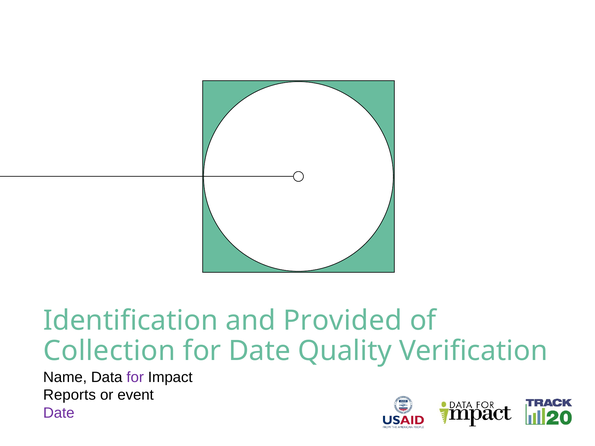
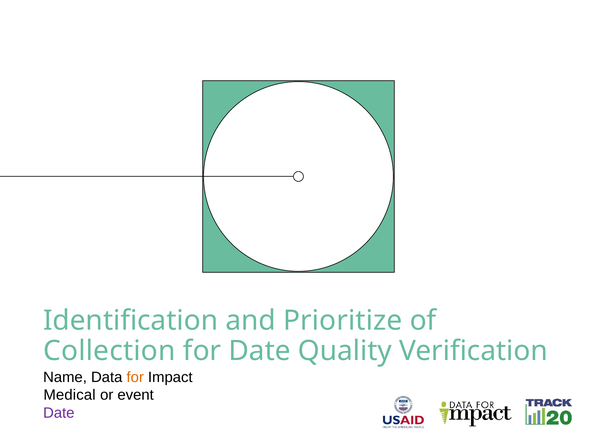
Provided: Provided -> Prioritize (343, 321)
for colour: purple -> orange (135, 377)
Reports: Reports -> Medical (70, 395)
